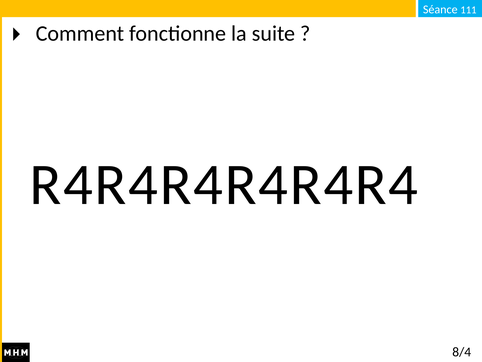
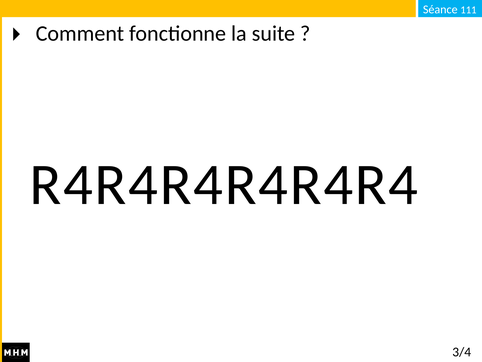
8/4: 8/4 -> 3/4 (462, 352)
